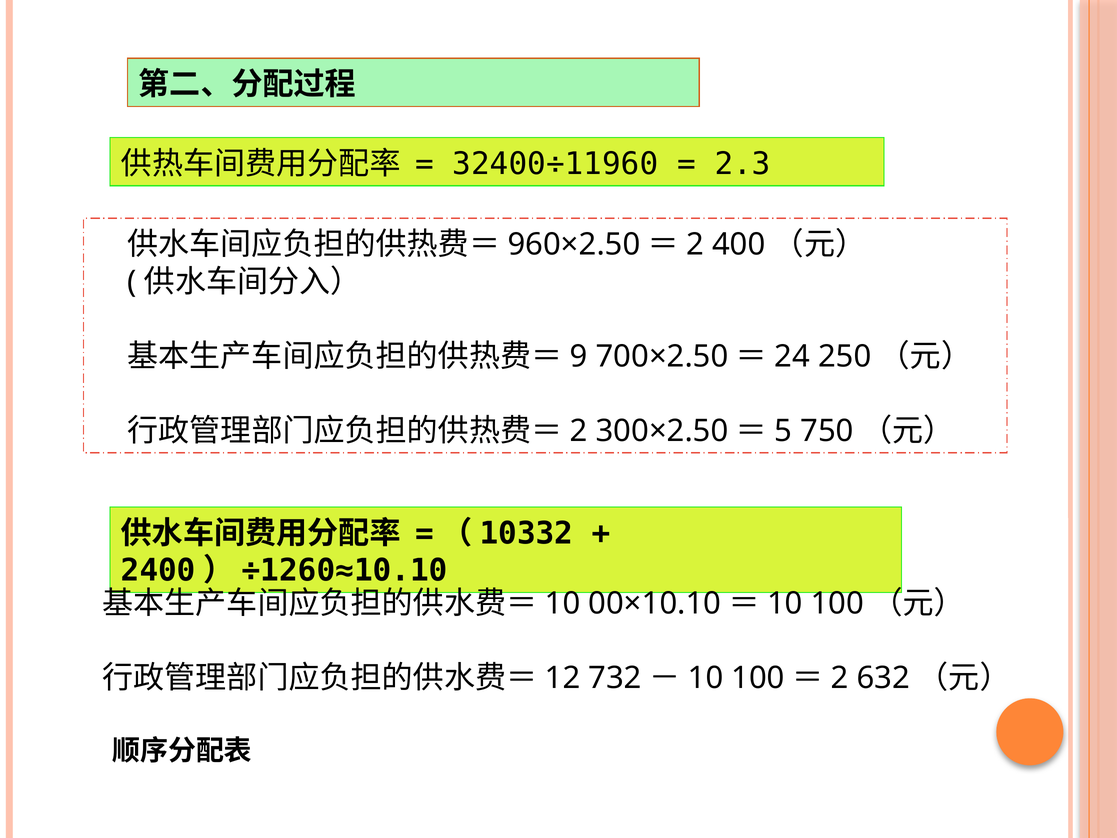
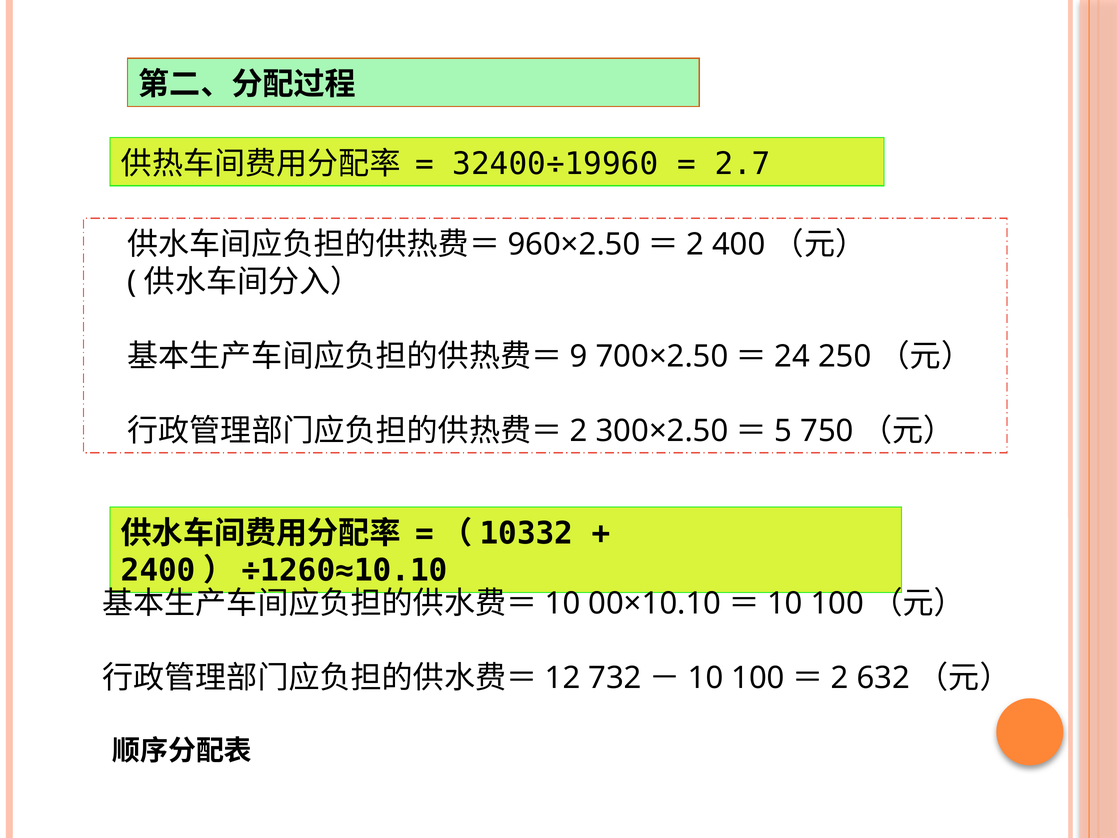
32400÷11960: 32400÷11960 -> 32400÷19960 (555, 164)
2.3: 2.3 -> 2.7 (743, 164)
